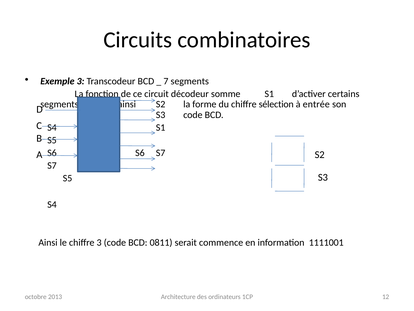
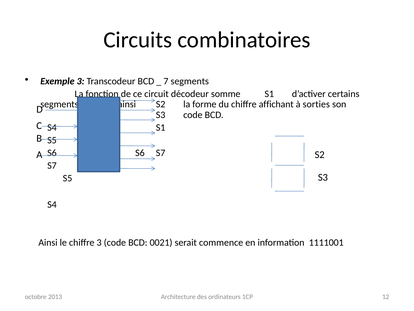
chiffre sélection: sélection -> affichant (276, 104)
entrée: entrée -> sorties (316, 104)
0811: 0811 -> 0021 (161, 242)
